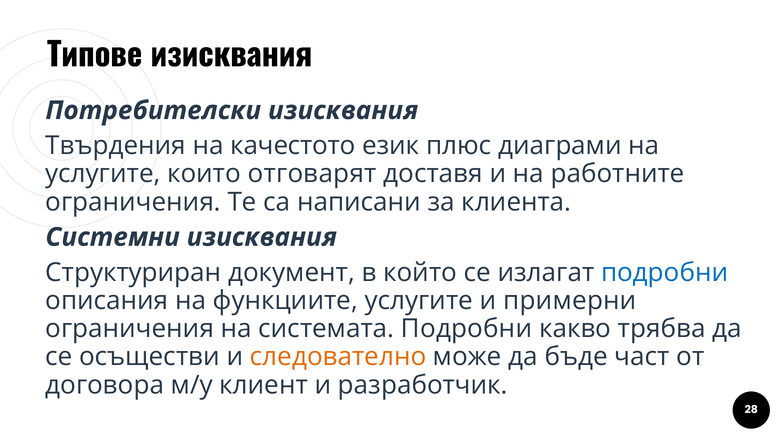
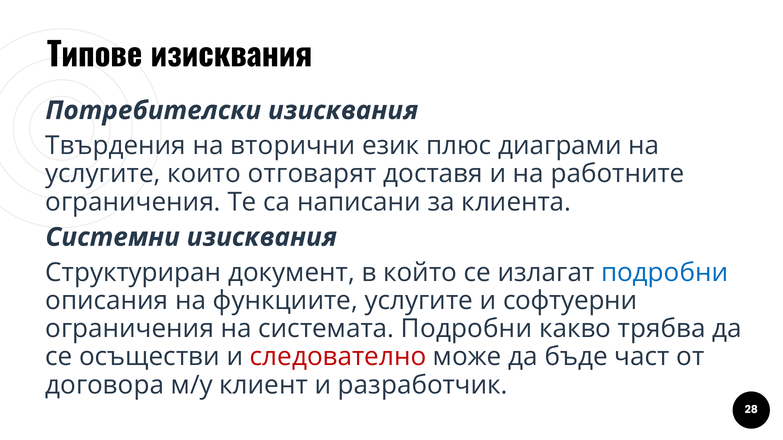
качестото: качестото -> вторични (293, 146)
примерни: примерни -> софтуерни (570, 301)
следователно colour: orange -> red (338, 357)
